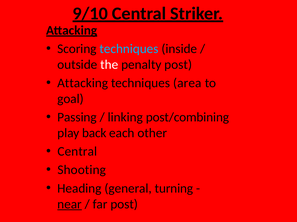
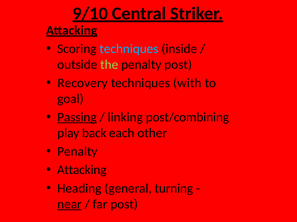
the colour: white -> light green (109, 65)
Attacking: Attacking -> Recovery (83, 83)
area: area -> with (187, 83)
Passing underline: none -> present (77, 118)
Central: Central -> Penalty (77, 152)
Shooting: Shooting -> Attacking (82, 170)
